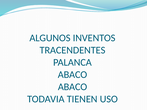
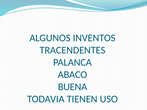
ABACO: ABACO -> BUENA (73, 87)
